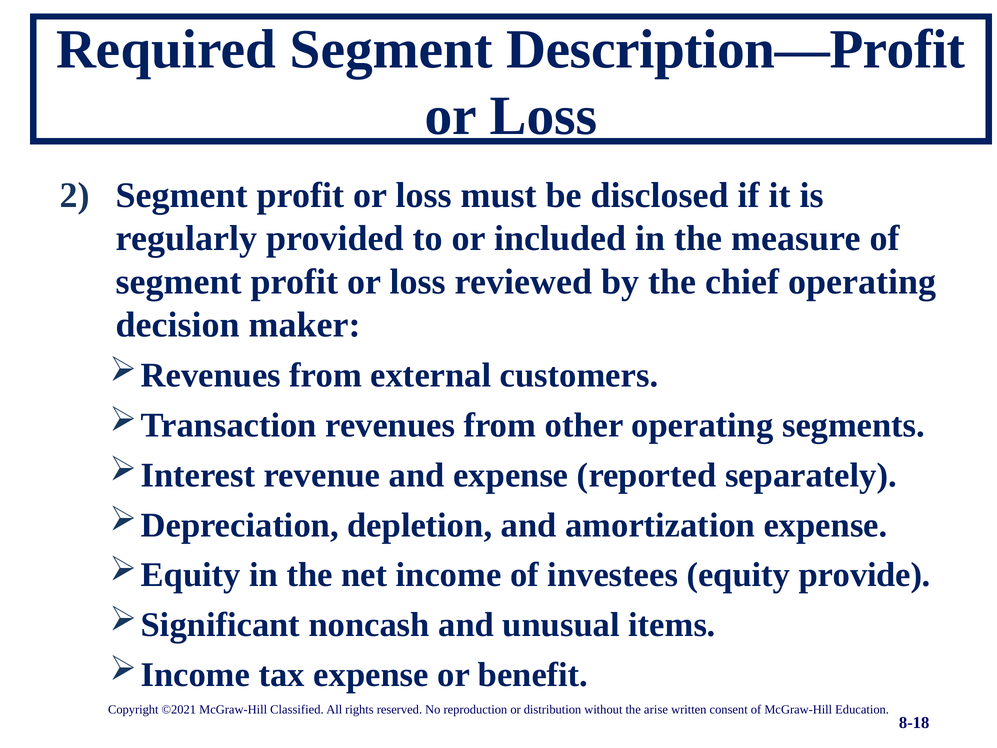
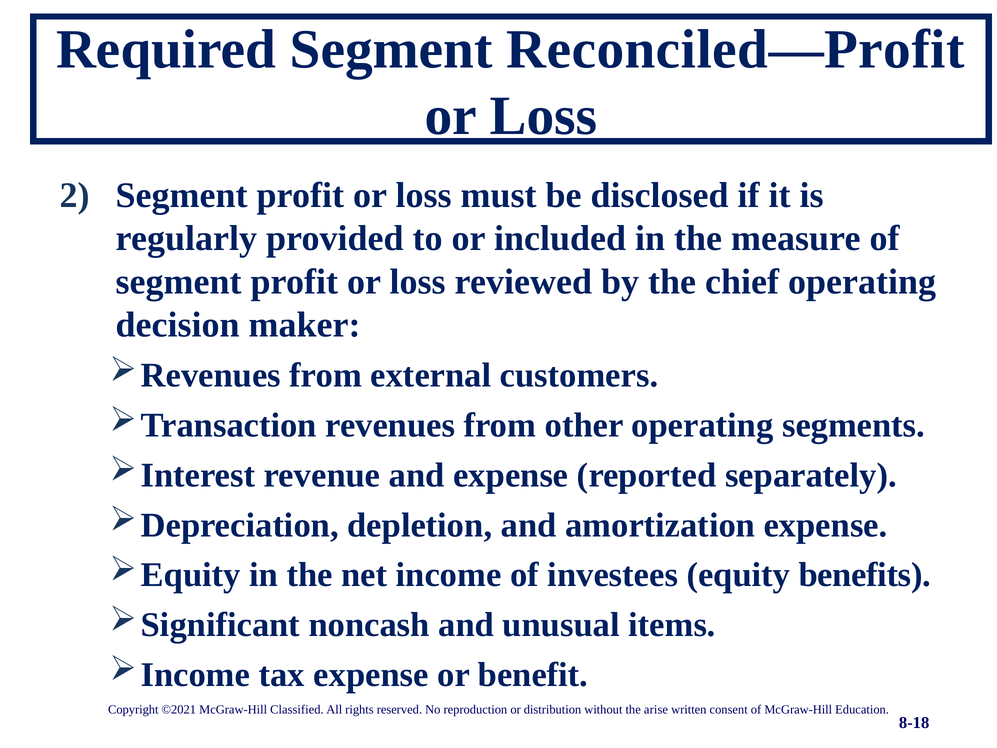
Description—Profit: Description—Profit -> Reconciled—Profit (735, 50)
provide: provide -> benefits (865, 575)
